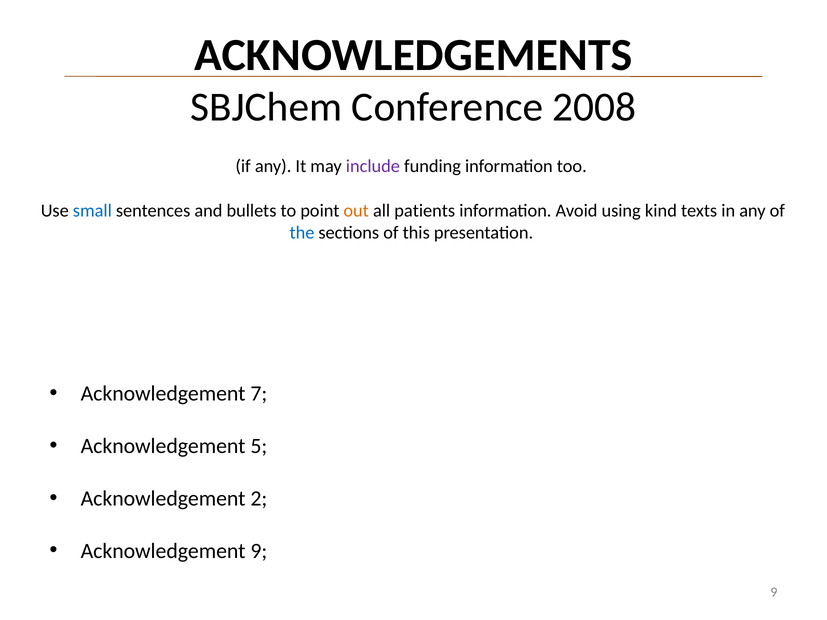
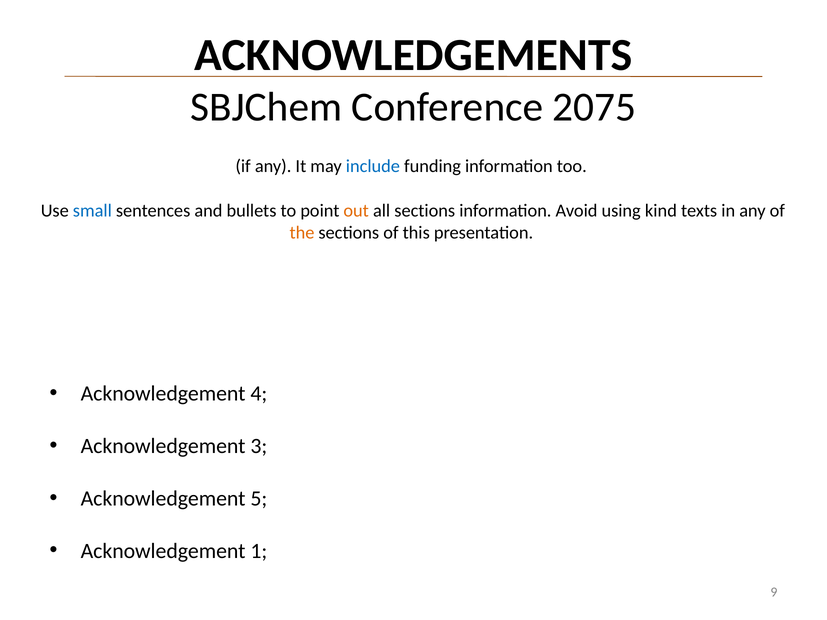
2008: 2008 -> 2075 (594, 107)
include colour: purple -> blue (373, 166)
all patients: patients -> sections (425, 211)
the colour: blue -> orange (302, 233)
7: 7 -> 4 (259, 394)
5: 5 -> 3 (259, 446)
2: 2 -> 5 (259, 499)
Acknowledgement 9: 9 -> 1 (259, 551)
